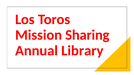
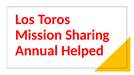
Library: Library -> Helped (82, 51)
